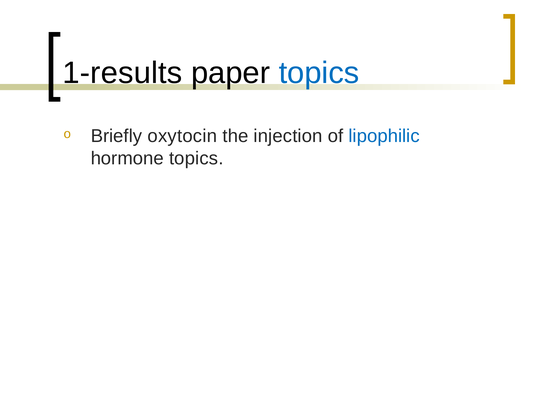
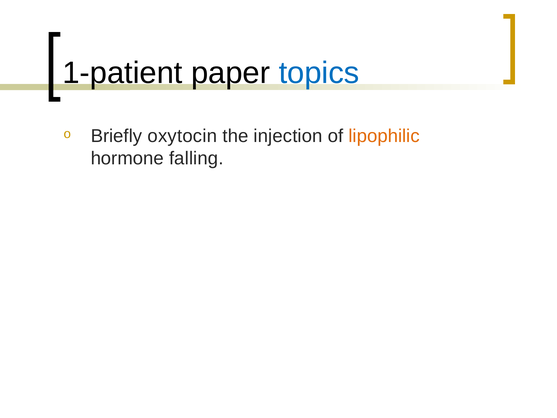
1-results: 1-results -> 1-patient (122, 73)
lipophilic colour: blue -> orange (384, 136)
hormone topics: topics -> falling (196, 158)
